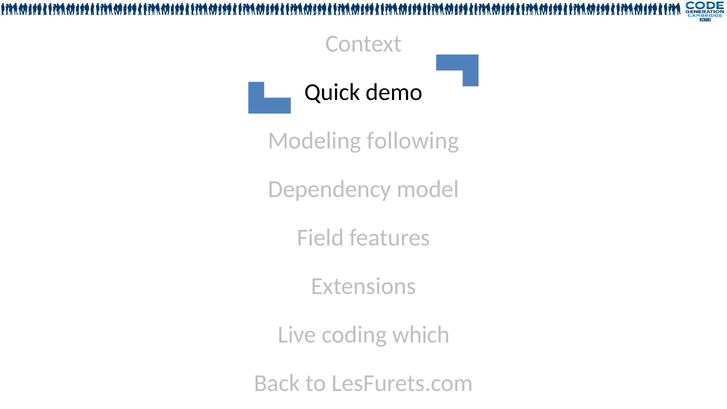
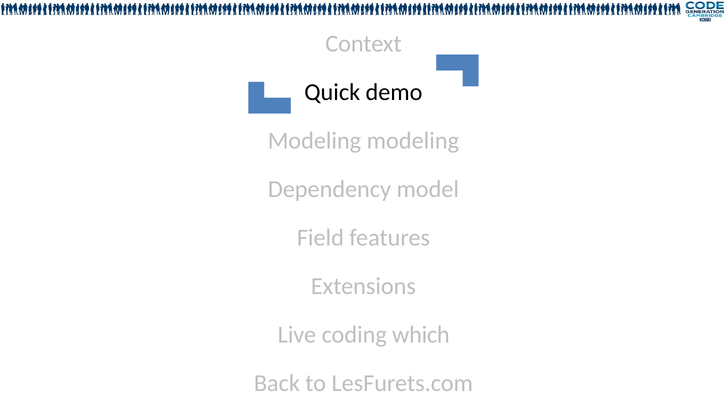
Modeling following: following -> modeling (413, 141)
